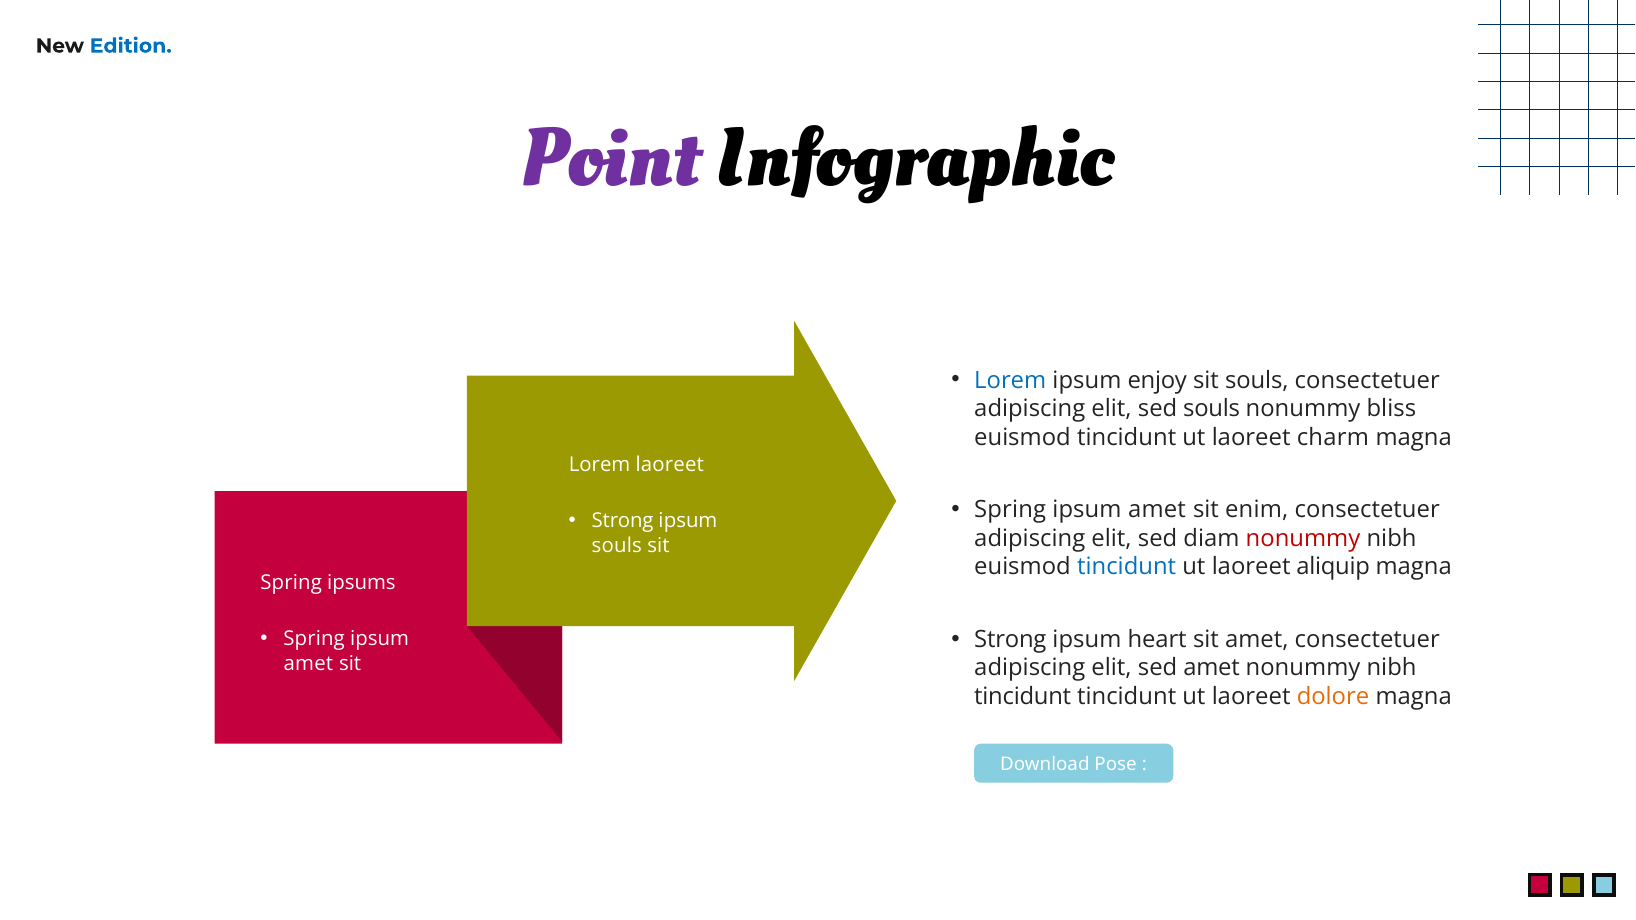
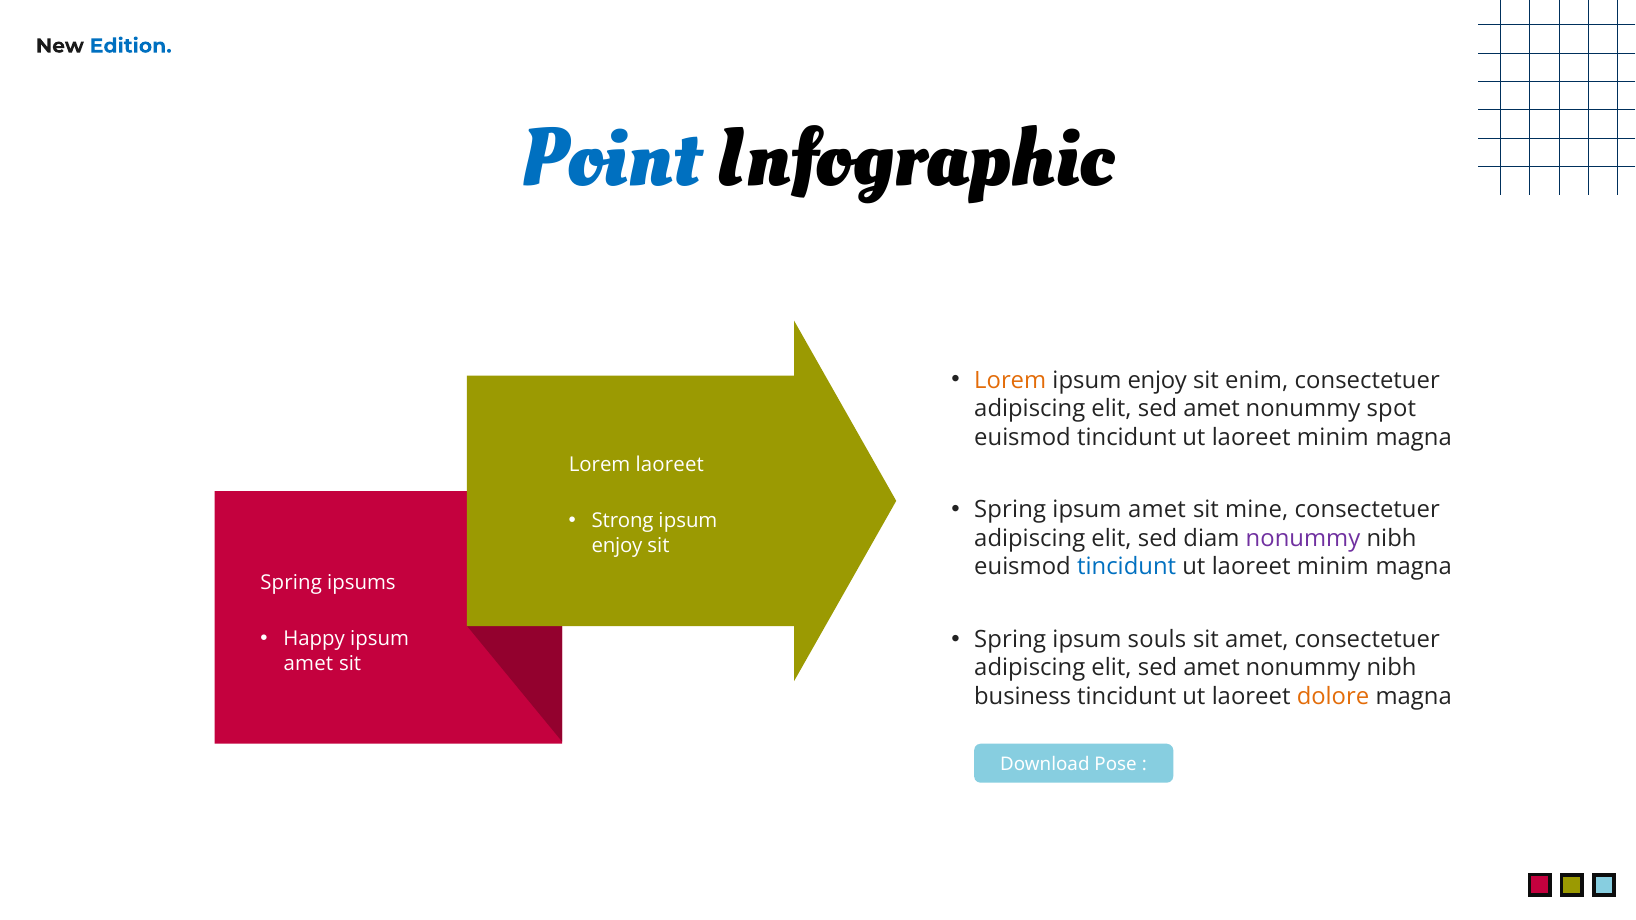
Point colour: purple -> blue (610, 159)
Lorem colour: blue -> orange (1010, 380)
sit souls: souls -> enim (1257, 380)
souls: souls -> amet (1212, 409)
bliss: bliss -> spot (1391, 409)
charm: charm -> minim (1333, 438)
enim: enim -> mine (1257, 510)
nonummy colour: red -> purple (1303, 539)
souls: souls -> enjoy (617, 545)
aliquip: aliquip -> minim (1333, 567)
Strong: Strong -> Spring (1010, 640)
heart: heart -> souls (1157, 640)
Spring: Spring -> Happy (314, 639)
tincidunt: tincidunt -> business (1023, 697)
